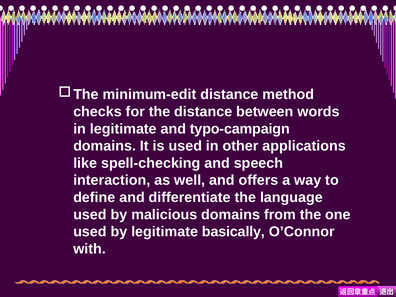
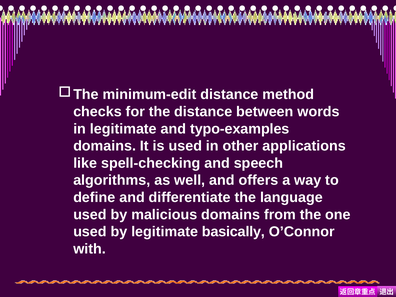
typo-campaign: typo-campaign -> typo-examples (240, 129)
interaction: interaction -> algorithms (112, 180)
